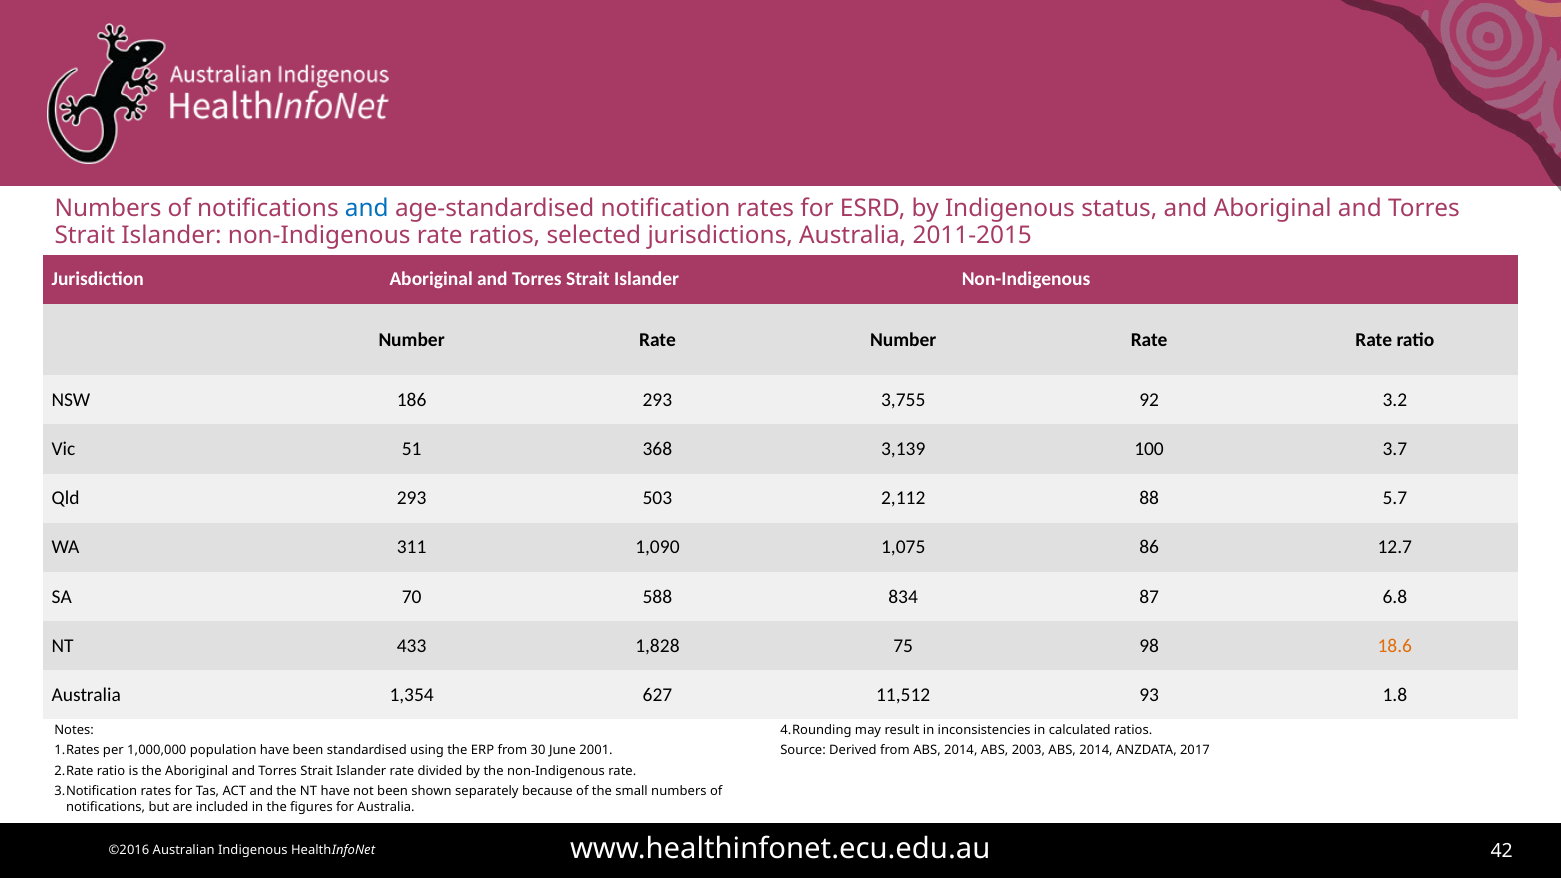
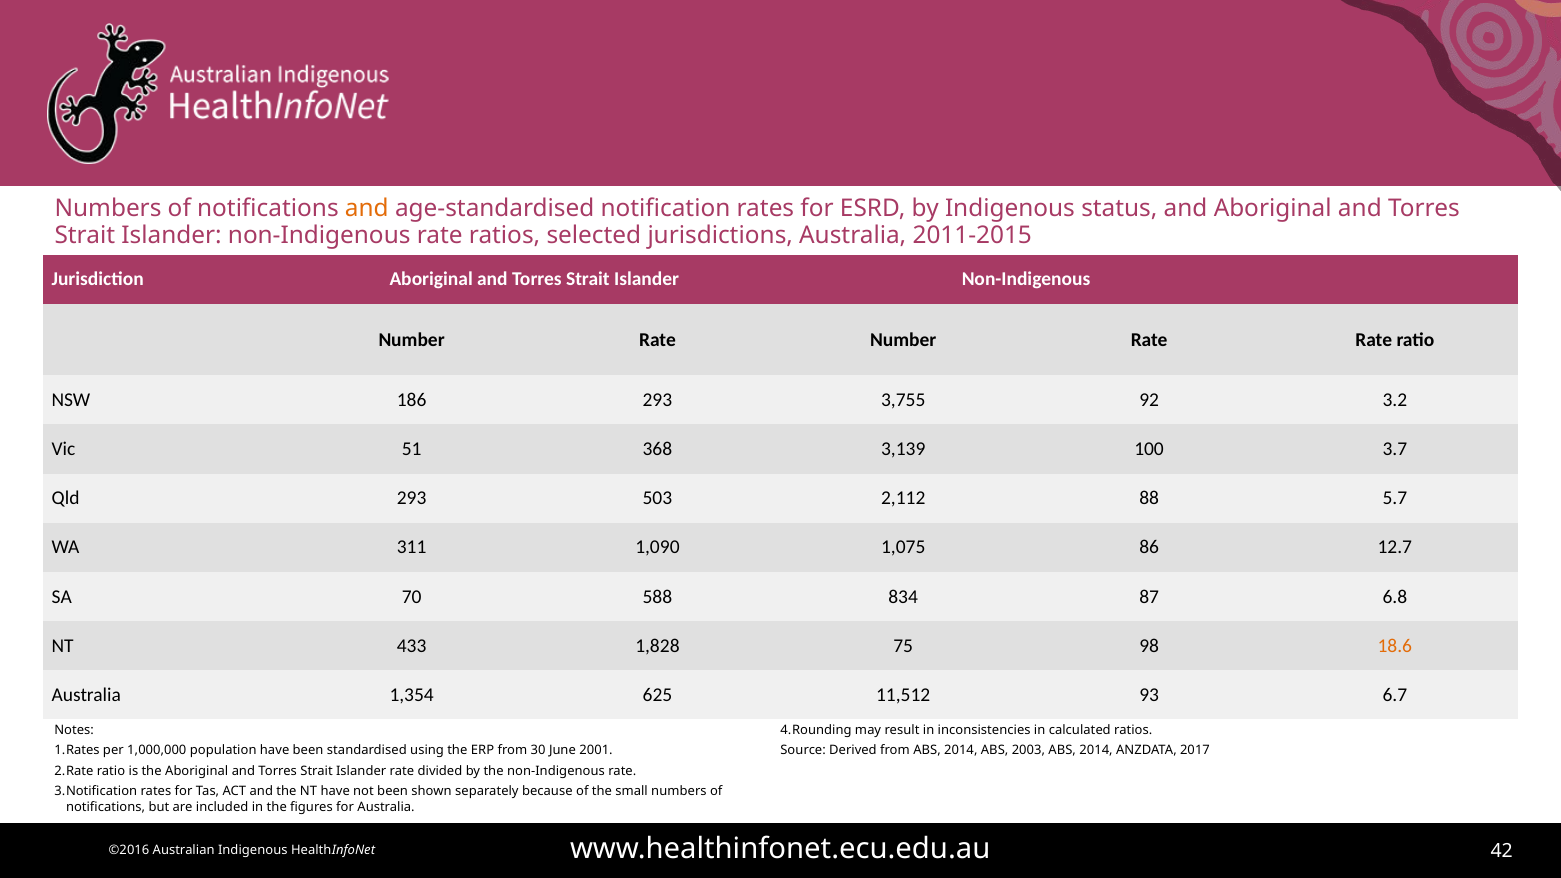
and colour: blue -> orange (367, 209)
627: 627 -> 625 (657, 695)
1.8: 1.8 -> 6.7 (1395, 695)
